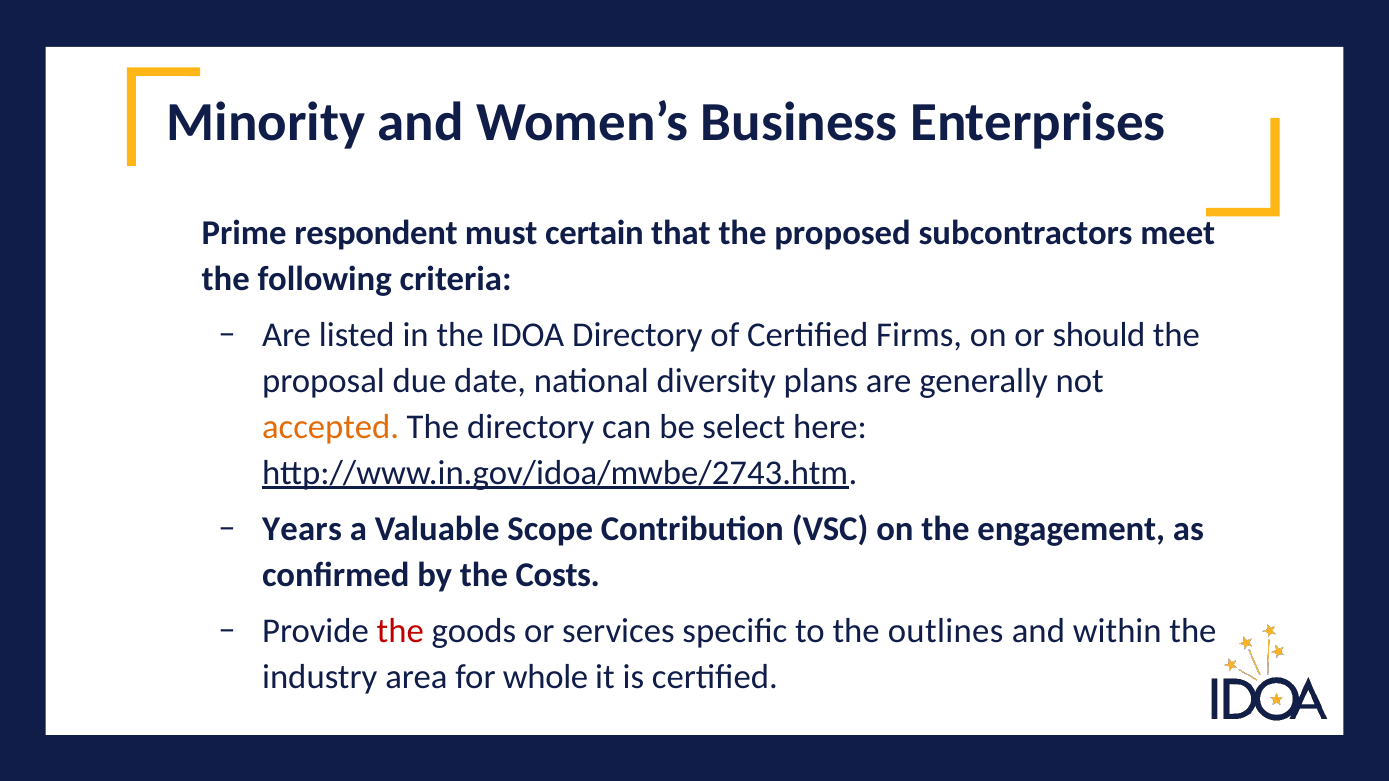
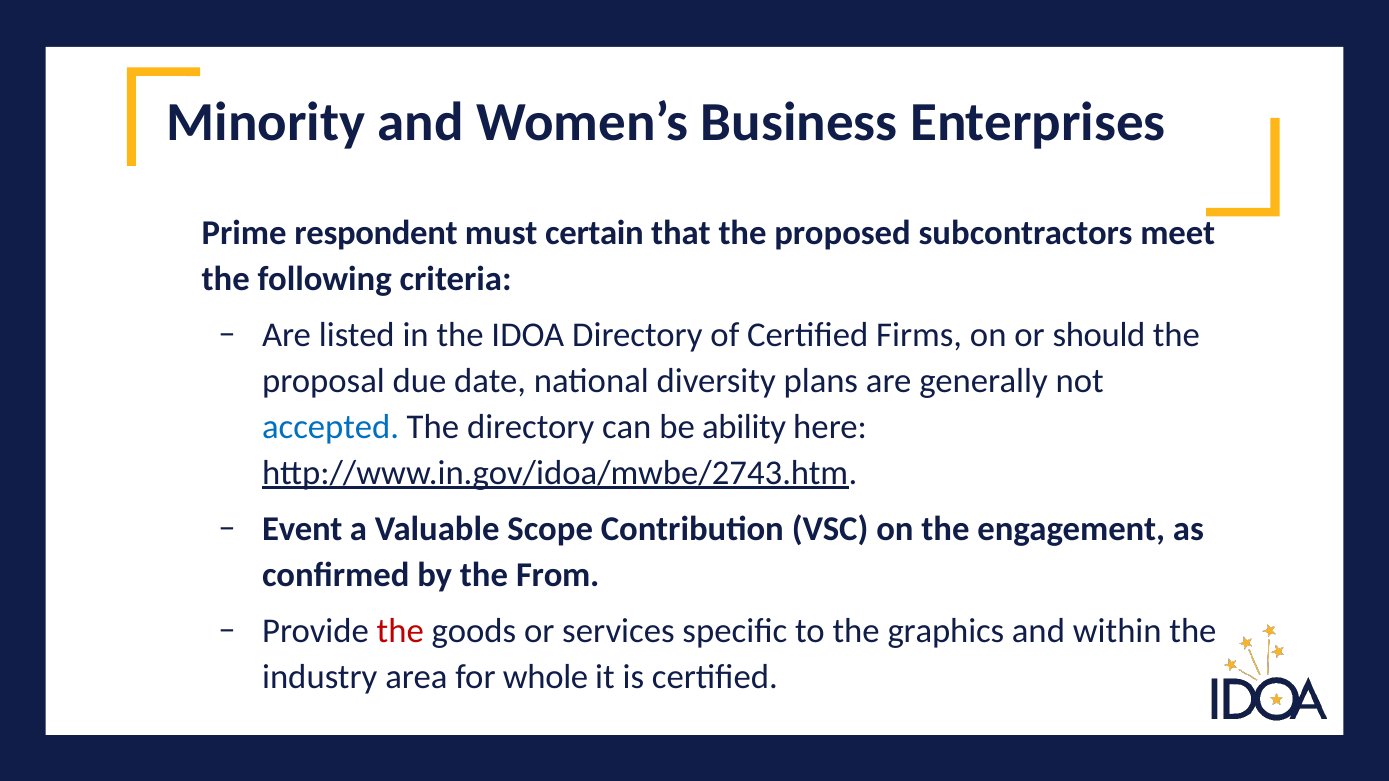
accepted colour: orange -> blue (331, 427)
select: select -> ability (744, 427)
Years: Years -> Event (302, 529)
Costs: Costs -> From (558, 575)
outlines: outlines -> graphics (946, 631)
